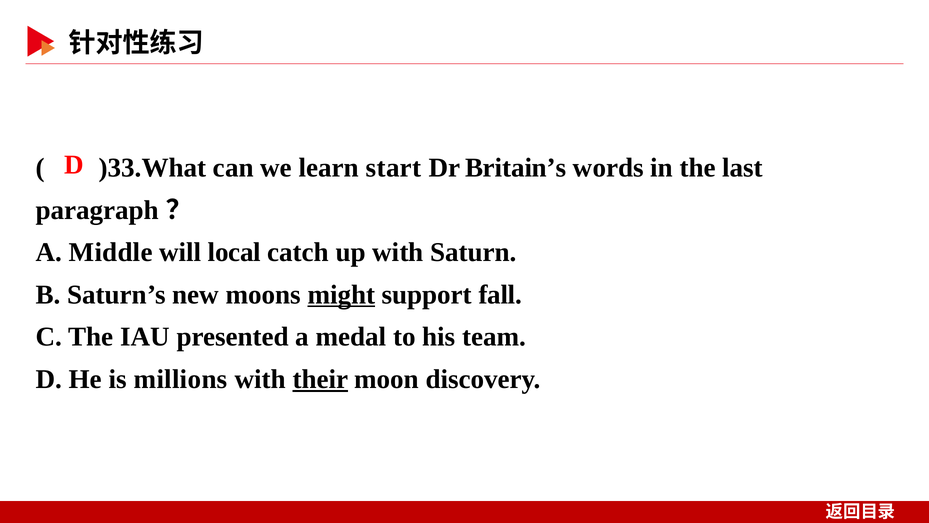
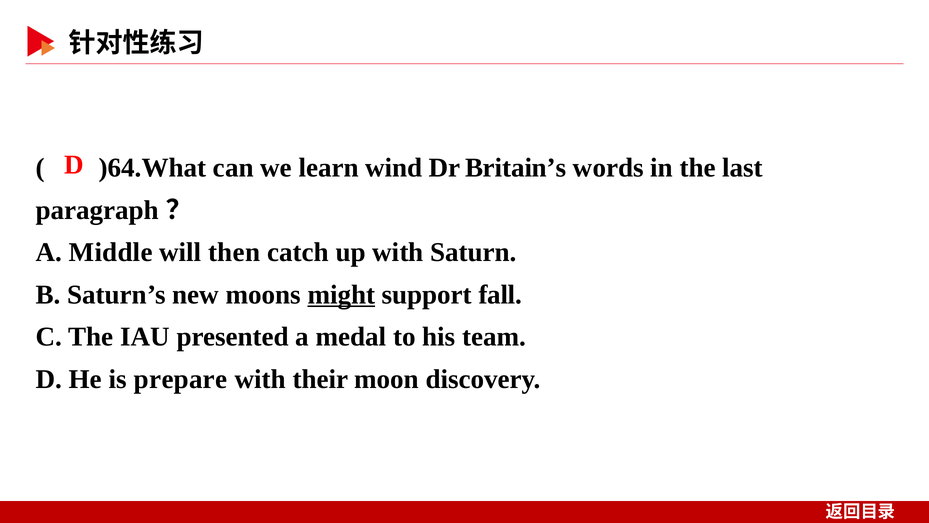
)33.What: )33.What -> )64.What (153, 168)
start: start -> wind (394, 168)
local: local -> then (234, 252)
millions: millions -> prepare (181, 379)
their underline: present -> none (320, 379)
